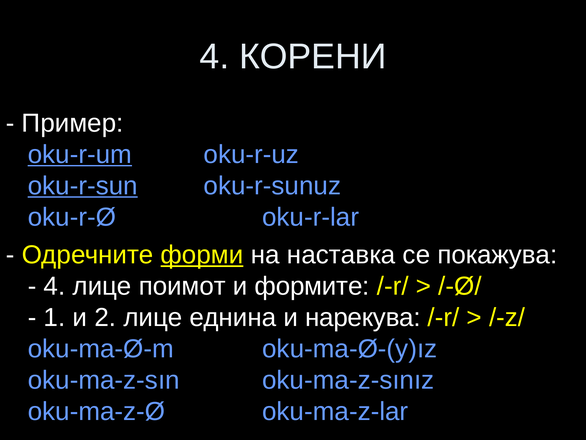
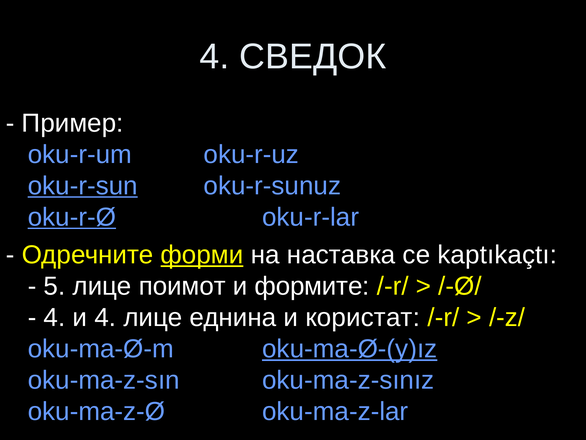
КОРЕНИ: КОРЕНИ -> СВЕДОК (313, 57)
oku-r-um underline: present -> none (80, 154)
oku-r-Ø underline: none -> present (72, 217)
покажува: покажува -> kaptıkaçtı (497, 255)
4: 4 -> 5 (54, 286)
1: 1 -> 4 (54, 317)
и 2: 2 -> 4 (105, 317)
нарекува: нарекува -> користат (363, 317)
oku-ma-Ø-(y)ız underline: none -> present (350, 348)
